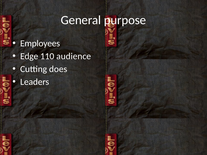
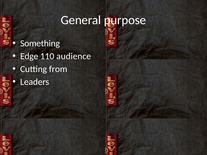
Employees: Employees -> Something (40, 43)
does: does -> from (58, 69)
